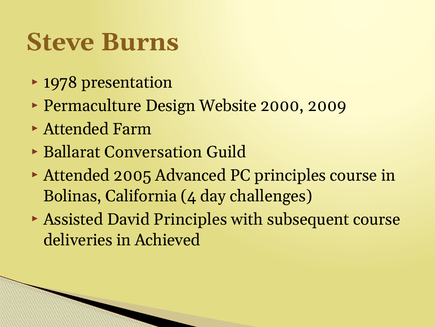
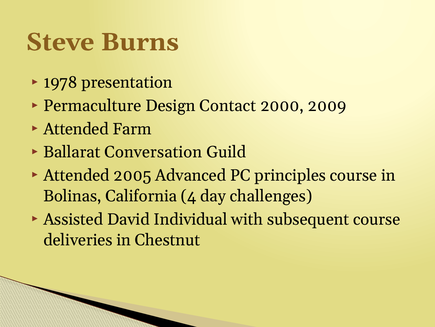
Website: Website -> Contact (228, 106)
David Principles: Principles -> Individual (190, 219)
Achieved: Achieved -> Chestnut (167, 240)
